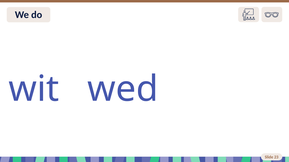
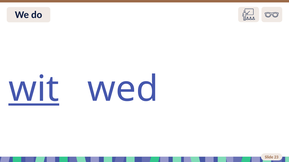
wit underline: none -> present (34, 89)
